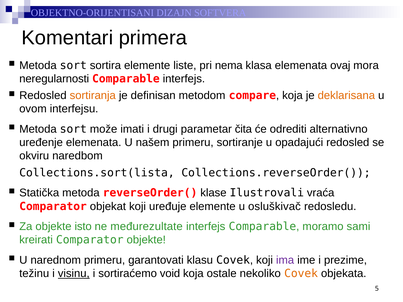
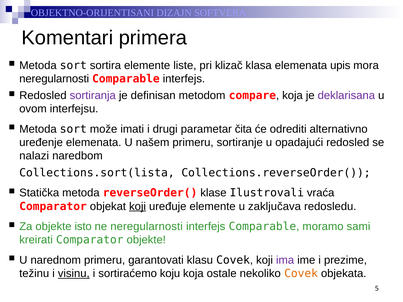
nema: nema -> klizač (229, 65)
ovaj: ovaj -> upis (340, 65)
sortiranja colour: orange -> purple (93, 96)
deklarisana colour: orange -> purple (346, 96)
okviru: okviru -> nalazi (34, 156)
koji underline: none -> present (138, 206)
osluškivač: osluškivač -> zaključava (275, 206)
ne međurezultate: međurezultate -> neregularnosti (147, 227)
void: void -> koju (170, 274)
